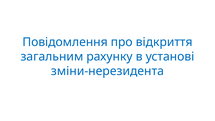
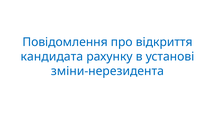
загальним: загальним -> кандидата (52, 57)
